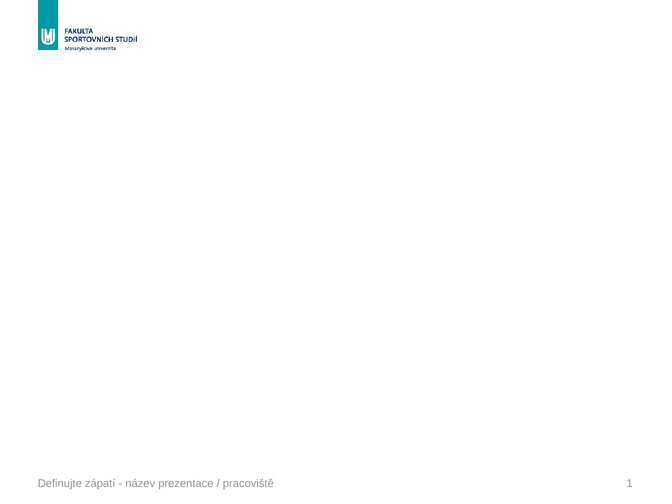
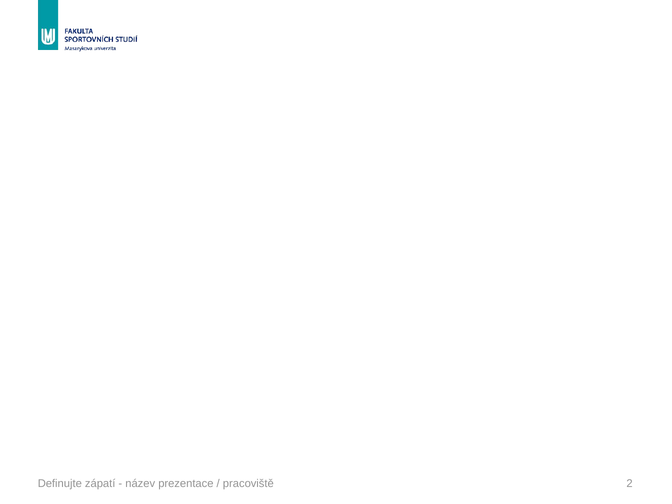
1: 1 -> 2 (630, 483)
